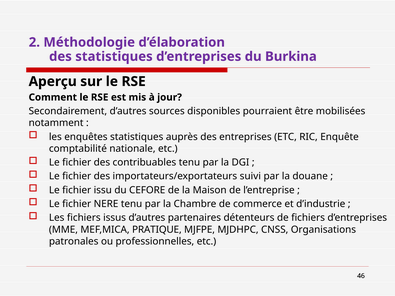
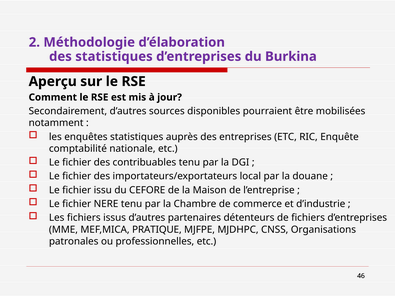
suivi: suivi -> local (250, 176)
